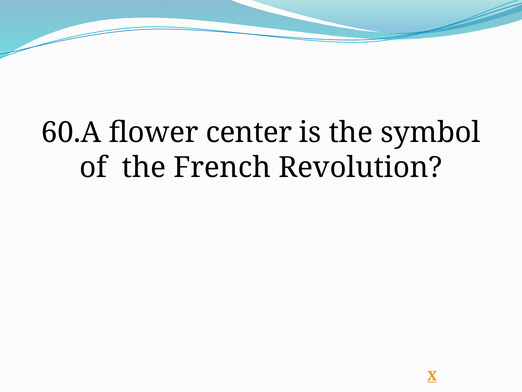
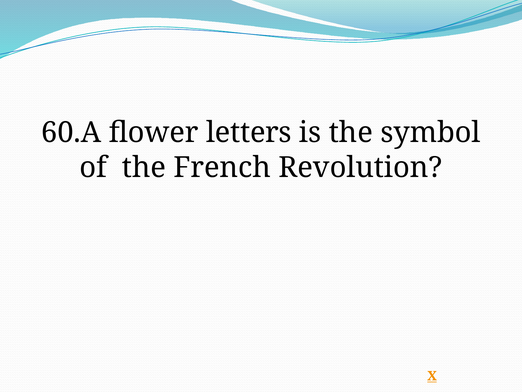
center: center -> letters (249, 132)
